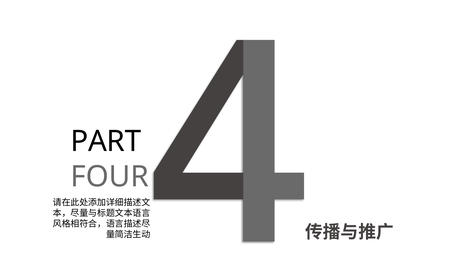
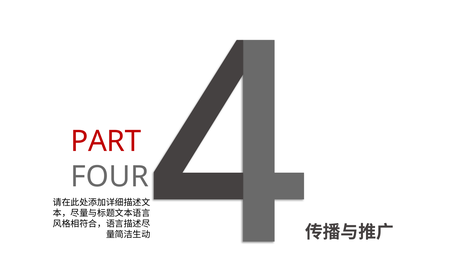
PART colour: black -> red (106, 141)
